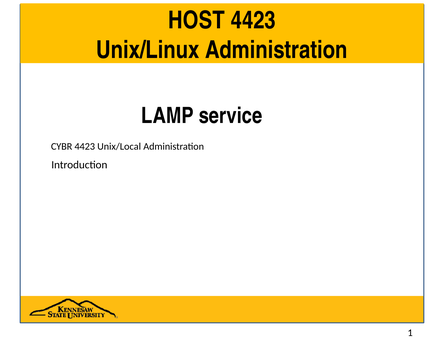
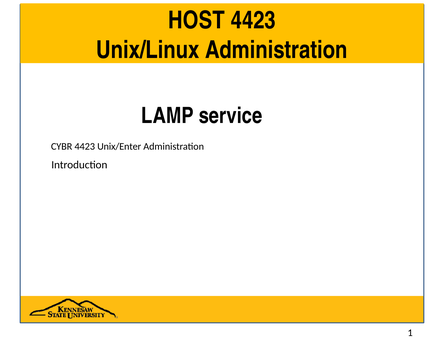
Unix/Local: Unix/Local -> Unix/Enter (119, 147)
